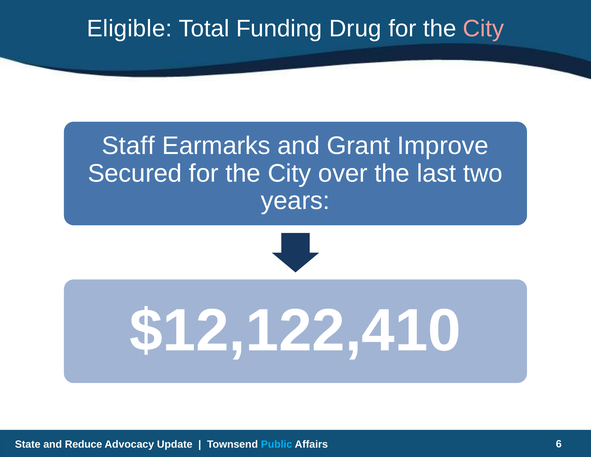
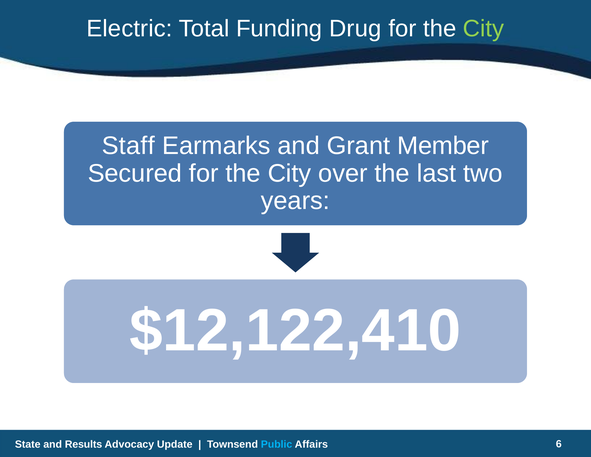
Eligible: Eligible -> Electric (129, 29)
City colour: pink -> light green (483, 29)
Improve: Improve -> Member (443, 146)
Reduce: Reduce -> Results (84, 444)
